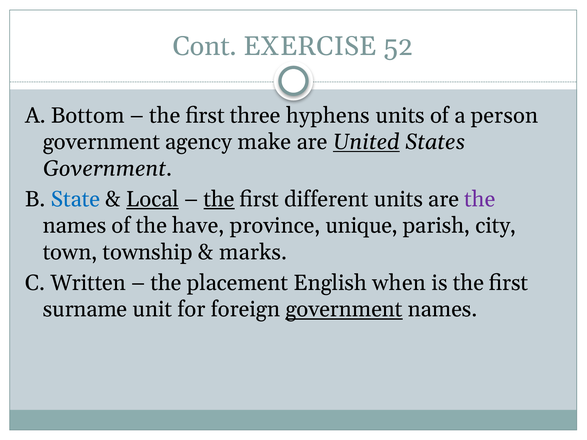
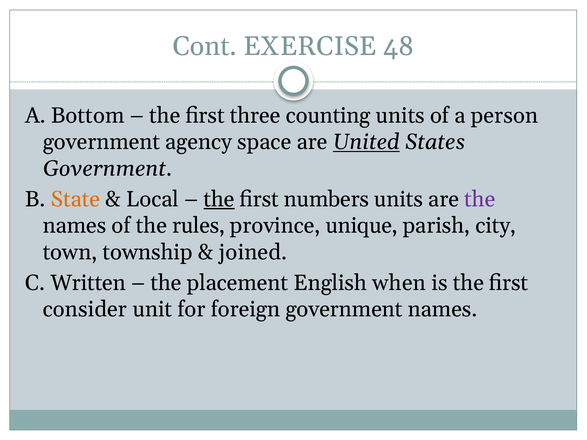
52: 52 -> 48 (399, 46)
hyphens: hyphens -> counting (328, 116)
make: make -> space (264, 142)
State colour: blue -> orange (75, 199)
Local underline: present -> none (153, 199)
different: different -> numbers (326, 199)
have: have -> rules (199, 226)
marks: marks -> joined (253, 252)
surname: surname -> consider (85, 310)
government underline: present -> none (344, 310)
